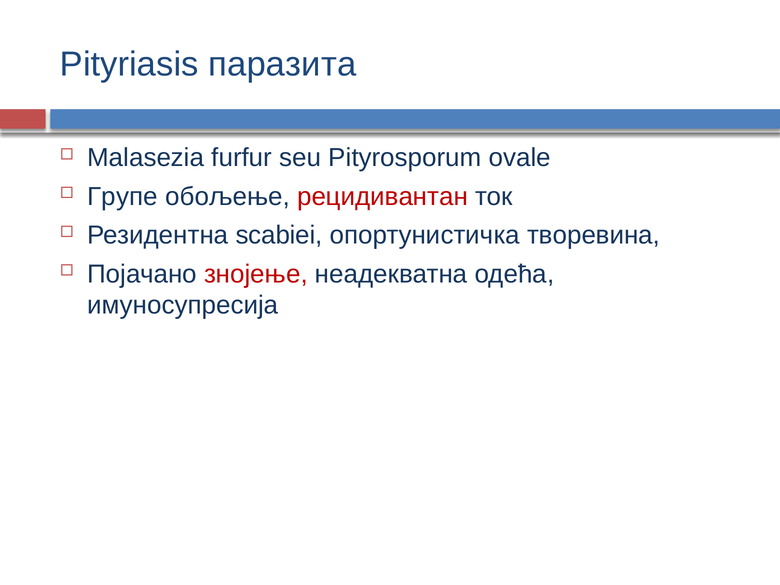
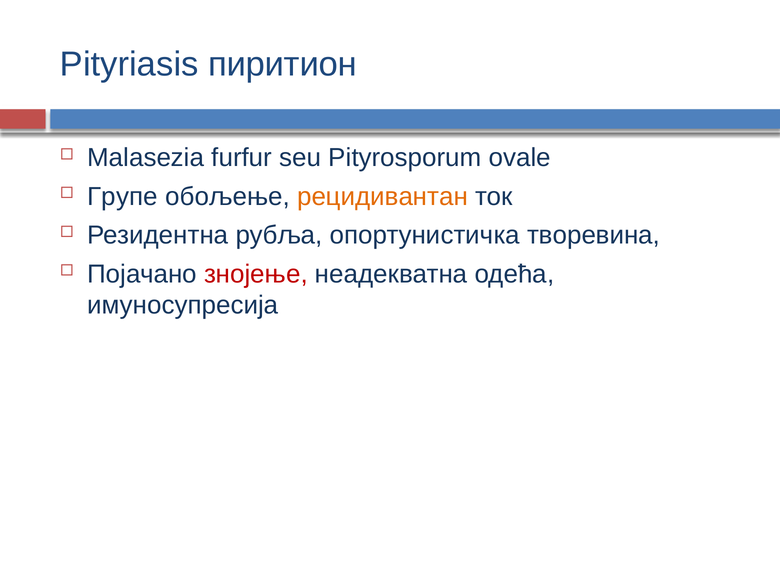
паразита: паразита -> пиритион (282, 64)
рецидивантан colour: red -> orange (383, 197)
scabiei: scabiei -> рубља (279, 235)
